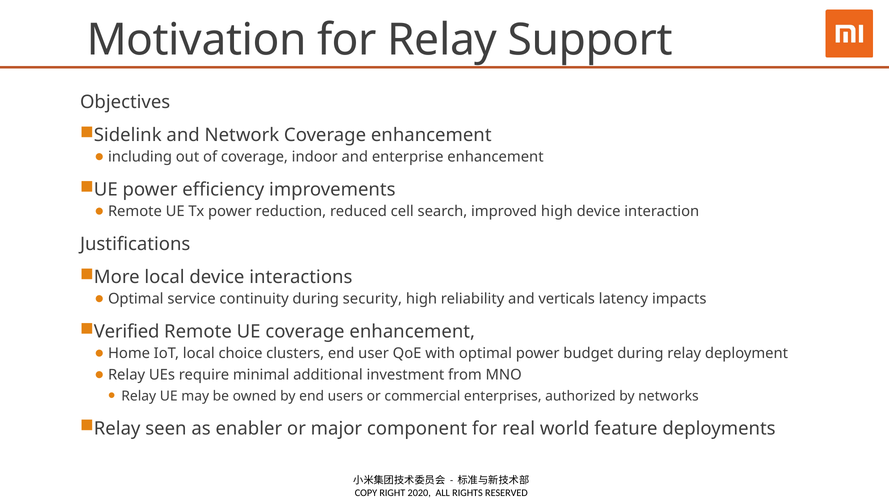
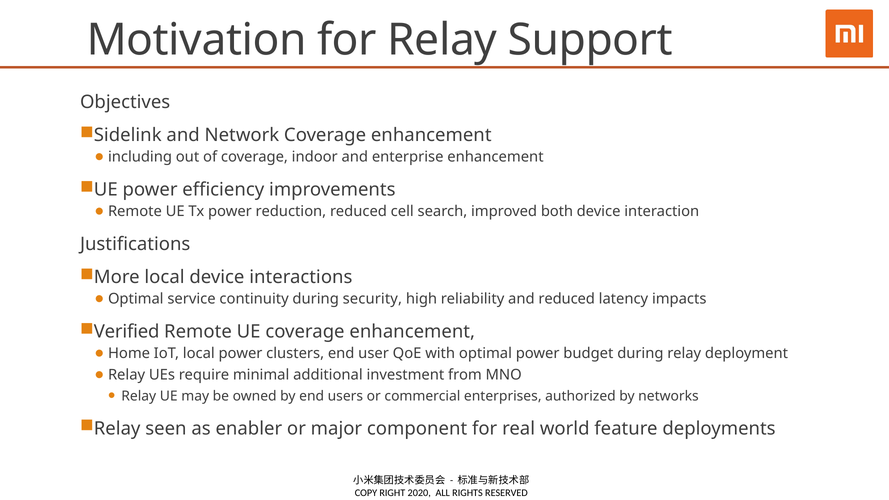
improved high: high -> both (557, 212)
and verticals: verticals -> reduced (567, 299)
local choice: choice -> power (240, 354)
